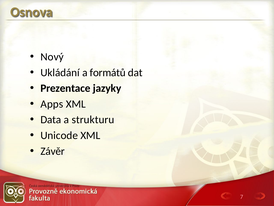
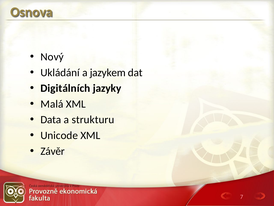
formátů: formátů -> jazykem (108, 72)
Prezentace: Prezentace -> Digitálních (65, 88)
Apps: Apps -> Malá (52, 104)
